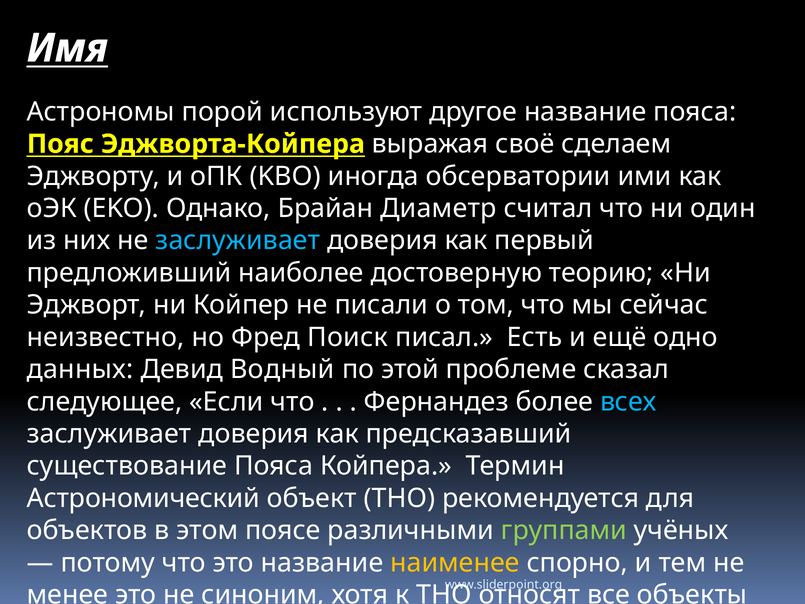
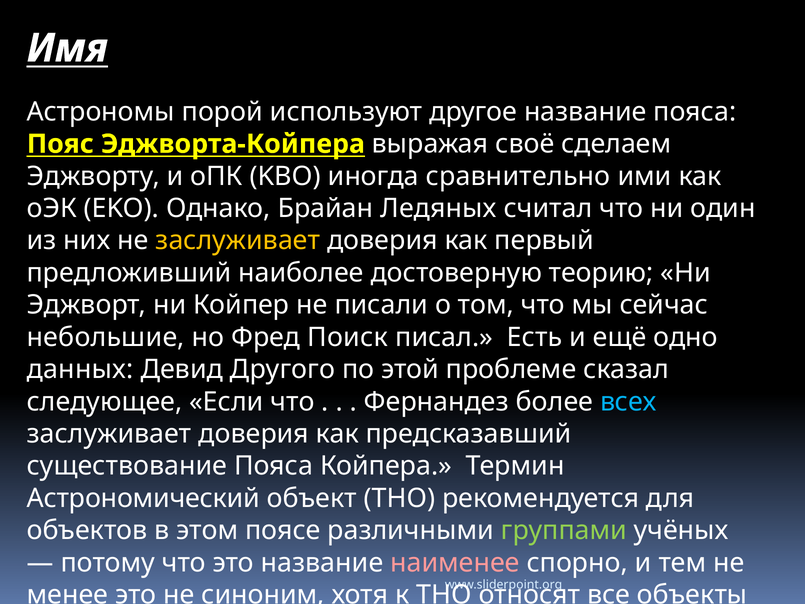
обсерватории: обсерватории -> сравнительно (518, 176)
Диаметр: Диаметр -> Ледяных (438, 208)
заслуживает colour: light blue -> yellow (238, 241)
неизвестно: неизвестно -> небольшие (106, 337)
Водный: Водный -> Другого (282, 369)
наименее colour: yellow -> pink (455, 563)
